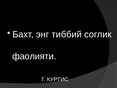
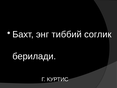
фаолияти: фаолияти -> берилади (34, 56)
